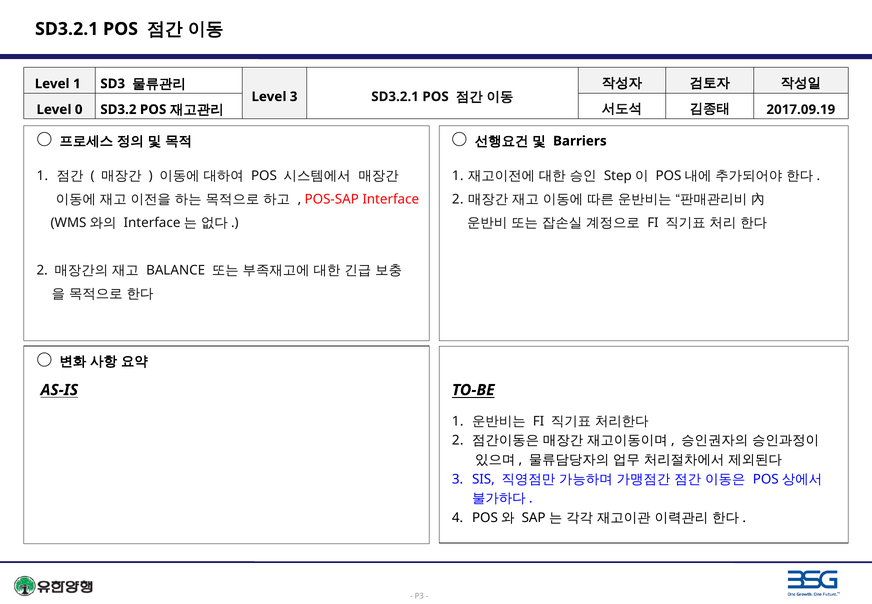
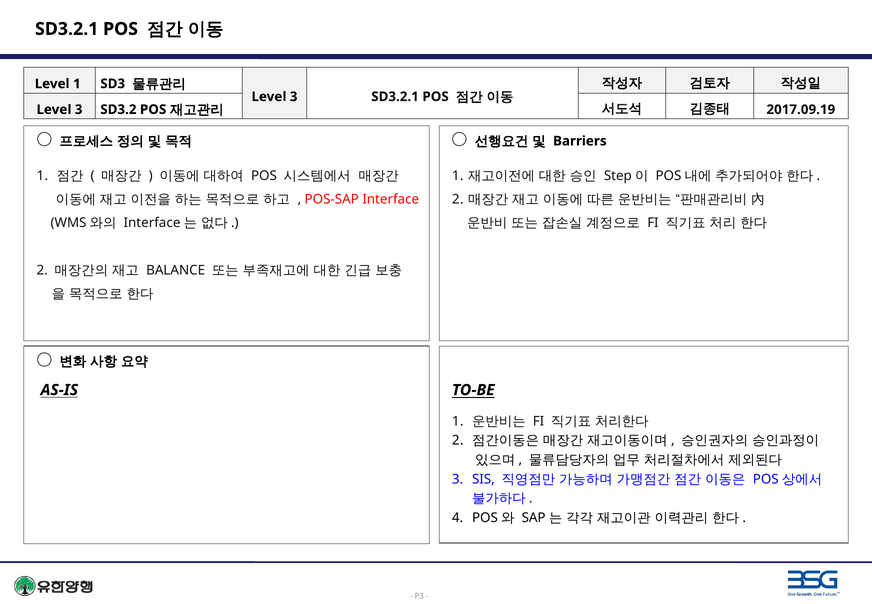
0: 0 -> 3 (79, 110)
